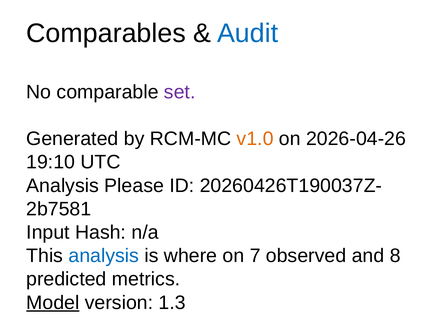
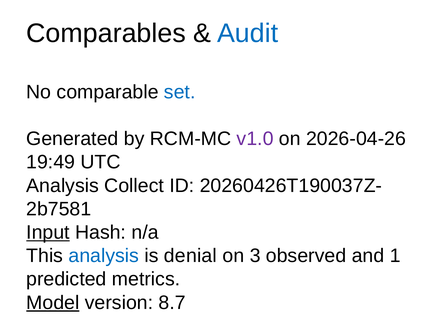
set colour: purple -> blue (180, 92)
v1.0 colour: orange -> purple (255, 139)
19:10: 19:10 -> 19:49 (51, 162)
Please: Please -> Collect (134, 186)
Input underline: none -> present (48, 233)
where: where -> denial (190, 256)
7: 7 -> 3 (255, 256)
8: 8 -> 1 (395, 256)
1.3: 1.3 -> 8.7 (172, 303)
